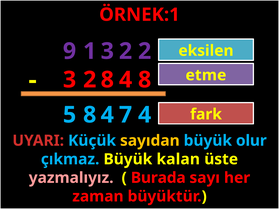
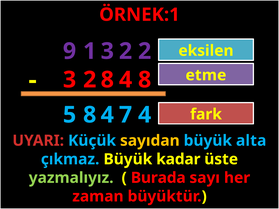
olur: olur -> alta (251, 141)
kalan: kalan -> kadar (178, 159)
yazmalıyız colour: pink -> light green (71, 178)
